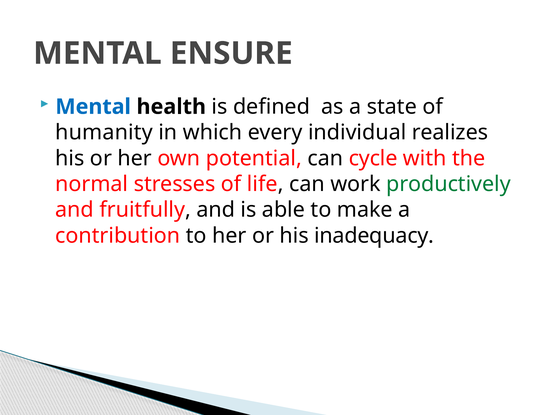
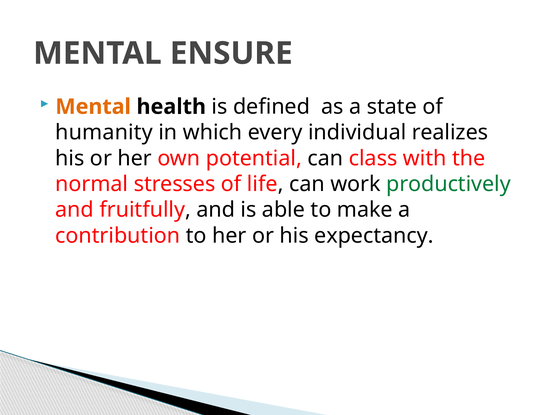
Mental colour: blue -> orange (93, 107)
cycle: cycle -> class (373, 158)
inadequacy: inadequacy -> expectancy (374, 236)
